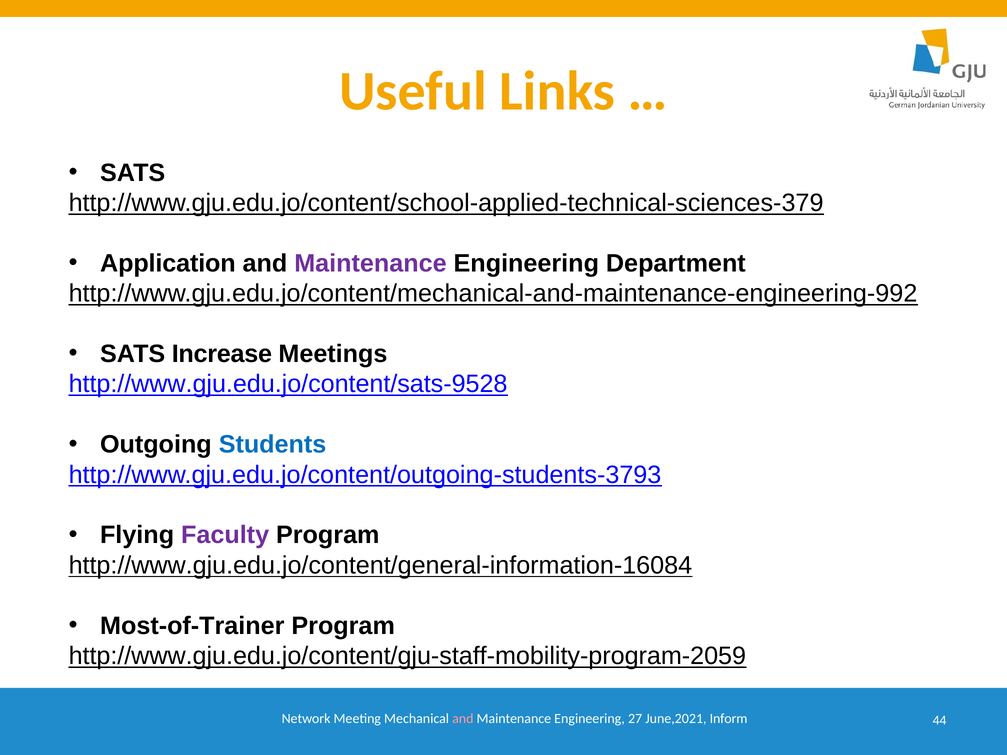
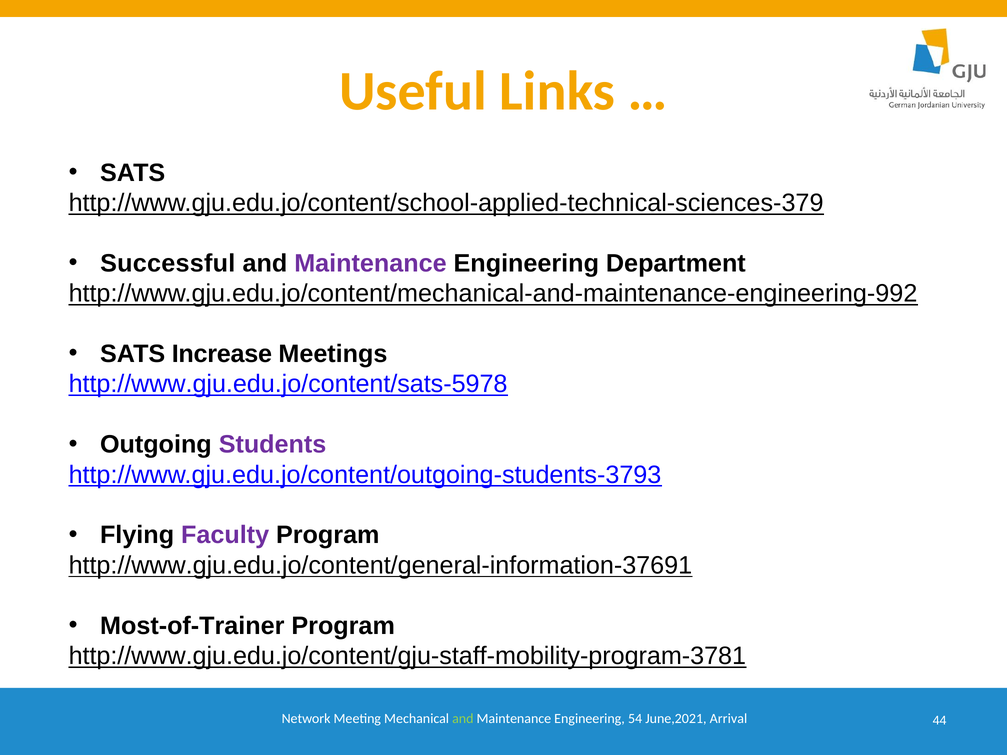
Application: Application -> Successful (168, 263)
http://www.gju.edu.jo/content/sats-9528: http://www.gju.edu.jo/content/sats-9528 -> http://www.gju.edu.jo/content/sats-5978 (288, 384)
Students colour: blue -> purple (273, 445)
http://www.gju.edu.jo/content/general-information-16084: http://www.gju.edu.jo/content/general-information-16084 -> http://www.gju.edu.jo/content/general-information-37691 (380, 566)
http://www.gju.edu.jo/content/gju-staff-mobility-program-2059: http://www.gju.edu.jo/content/gju-staff-mobility-program-2059 -> http://www.gju.edu.jo/content/gju-staff-mobility-program-3781 (407, 656)
and colour: pink -> light green (463, 719)
27: 27 -> 54 (635, 719)
Inform: Inform -> Arrival (728, 719)
